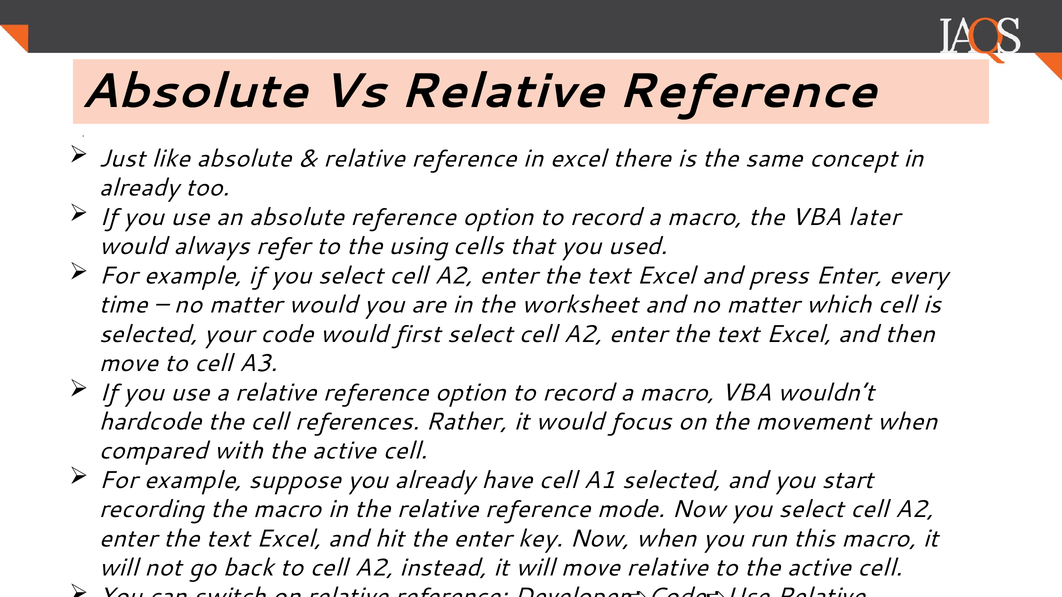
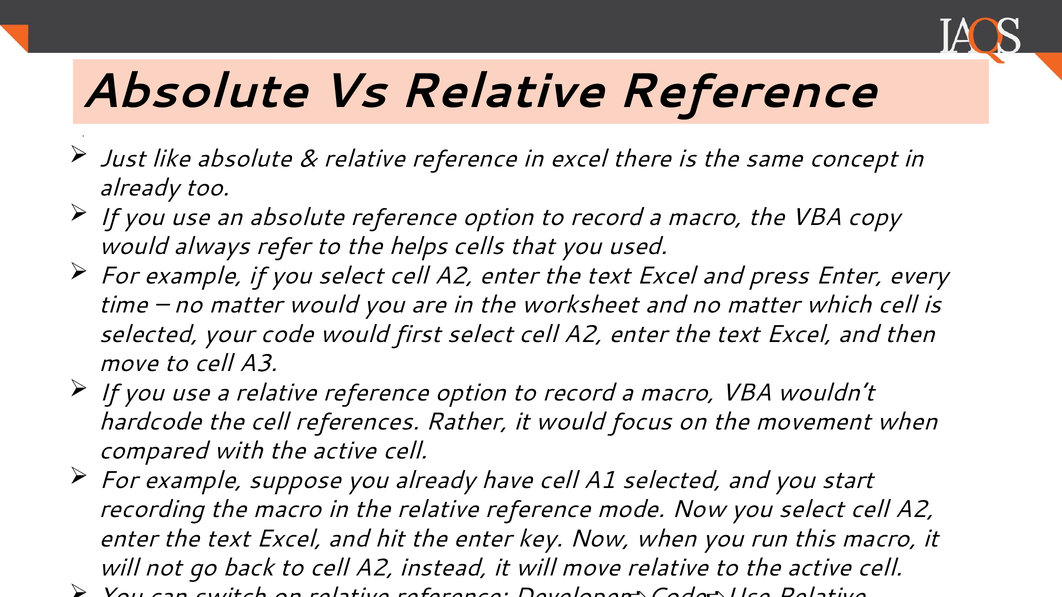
later: later -> copy (874, 217)
using: using -> helps (418, 247)
